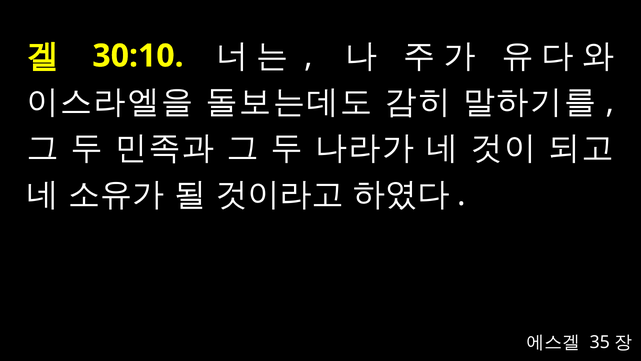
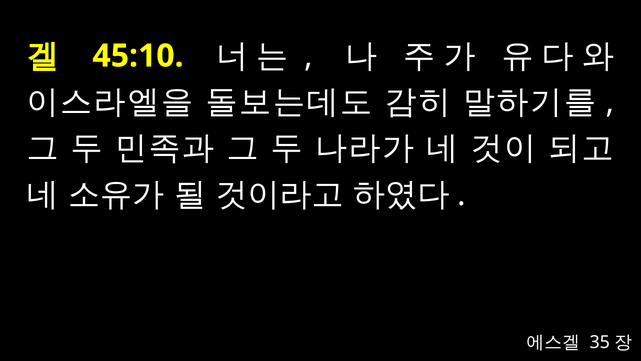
30:10: 30:10 -> 45:10 (138, 56)
